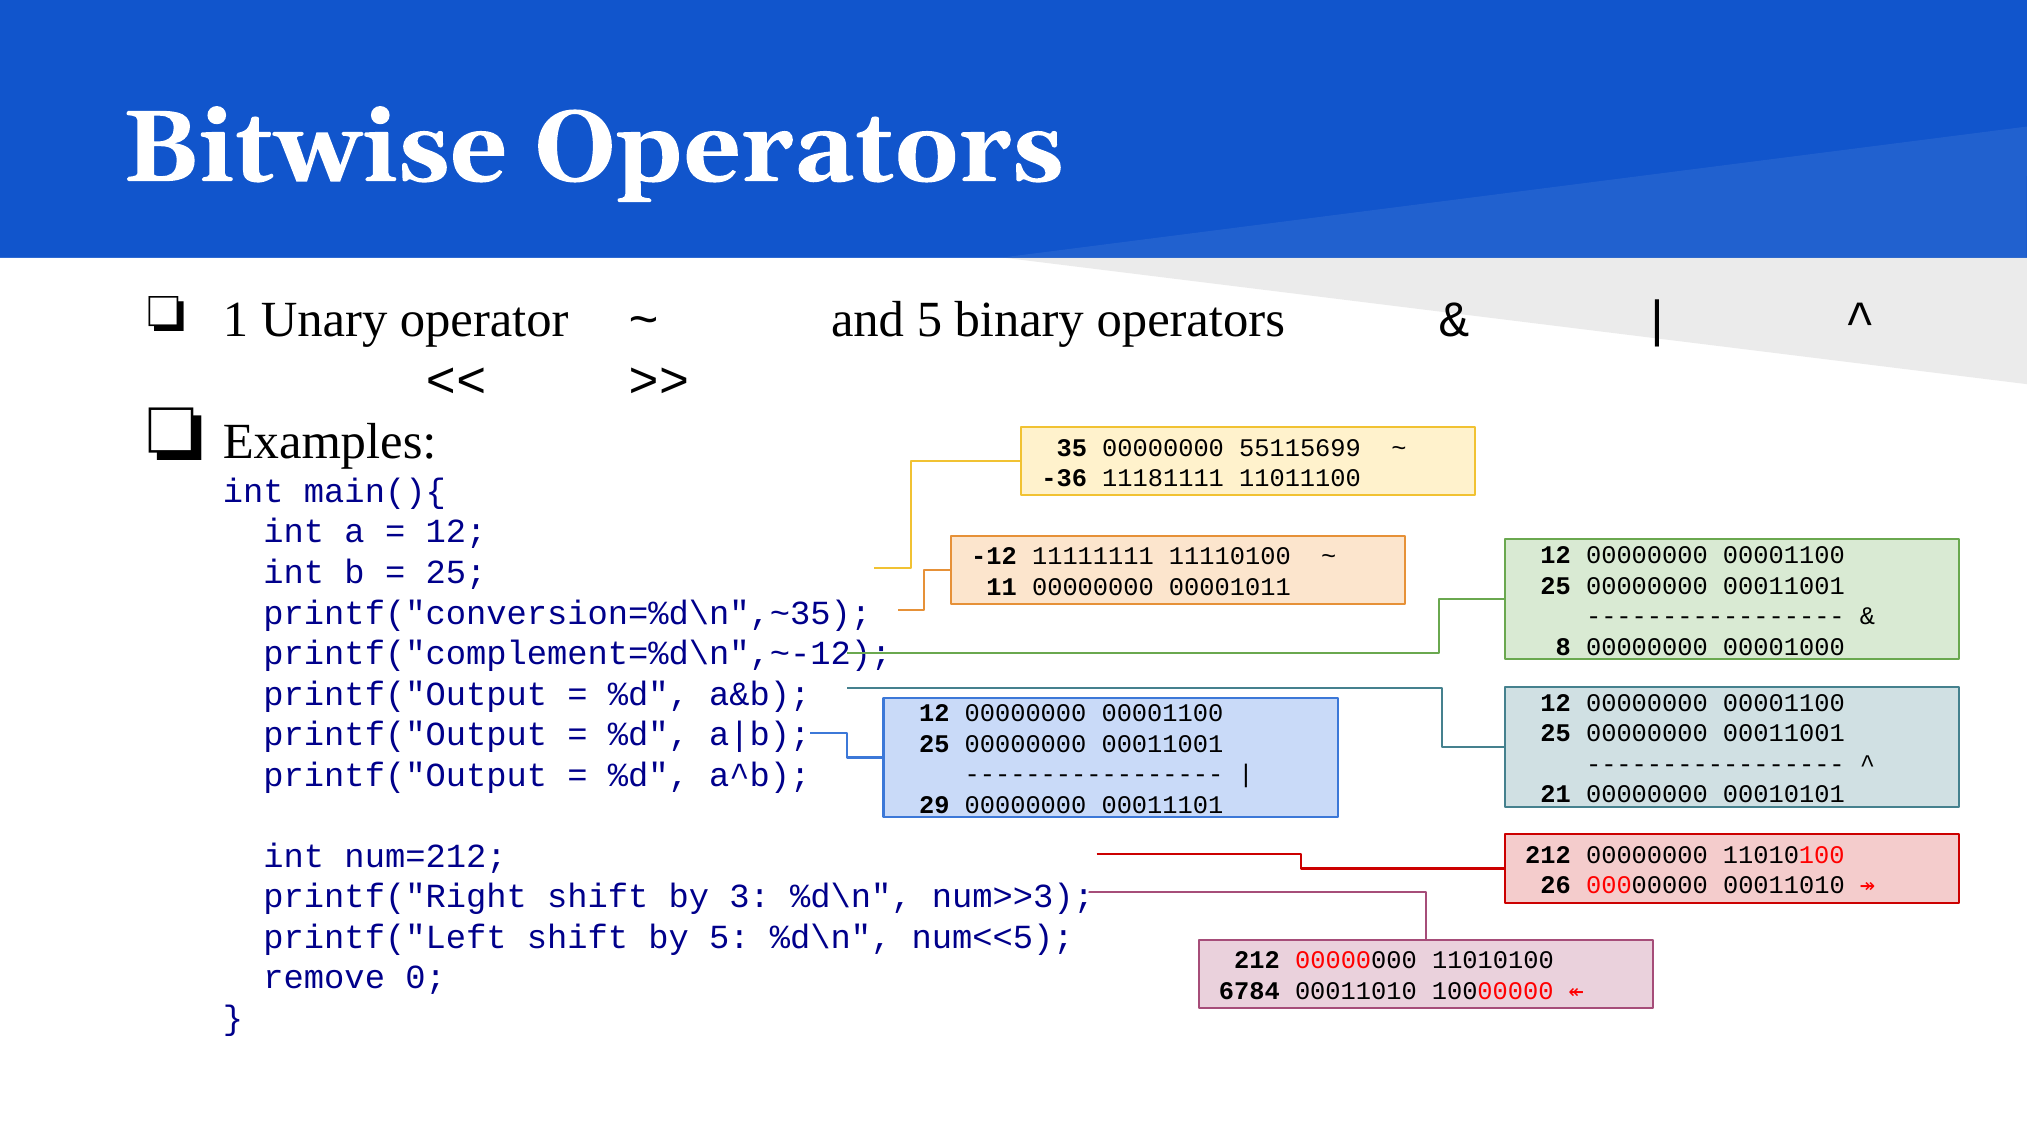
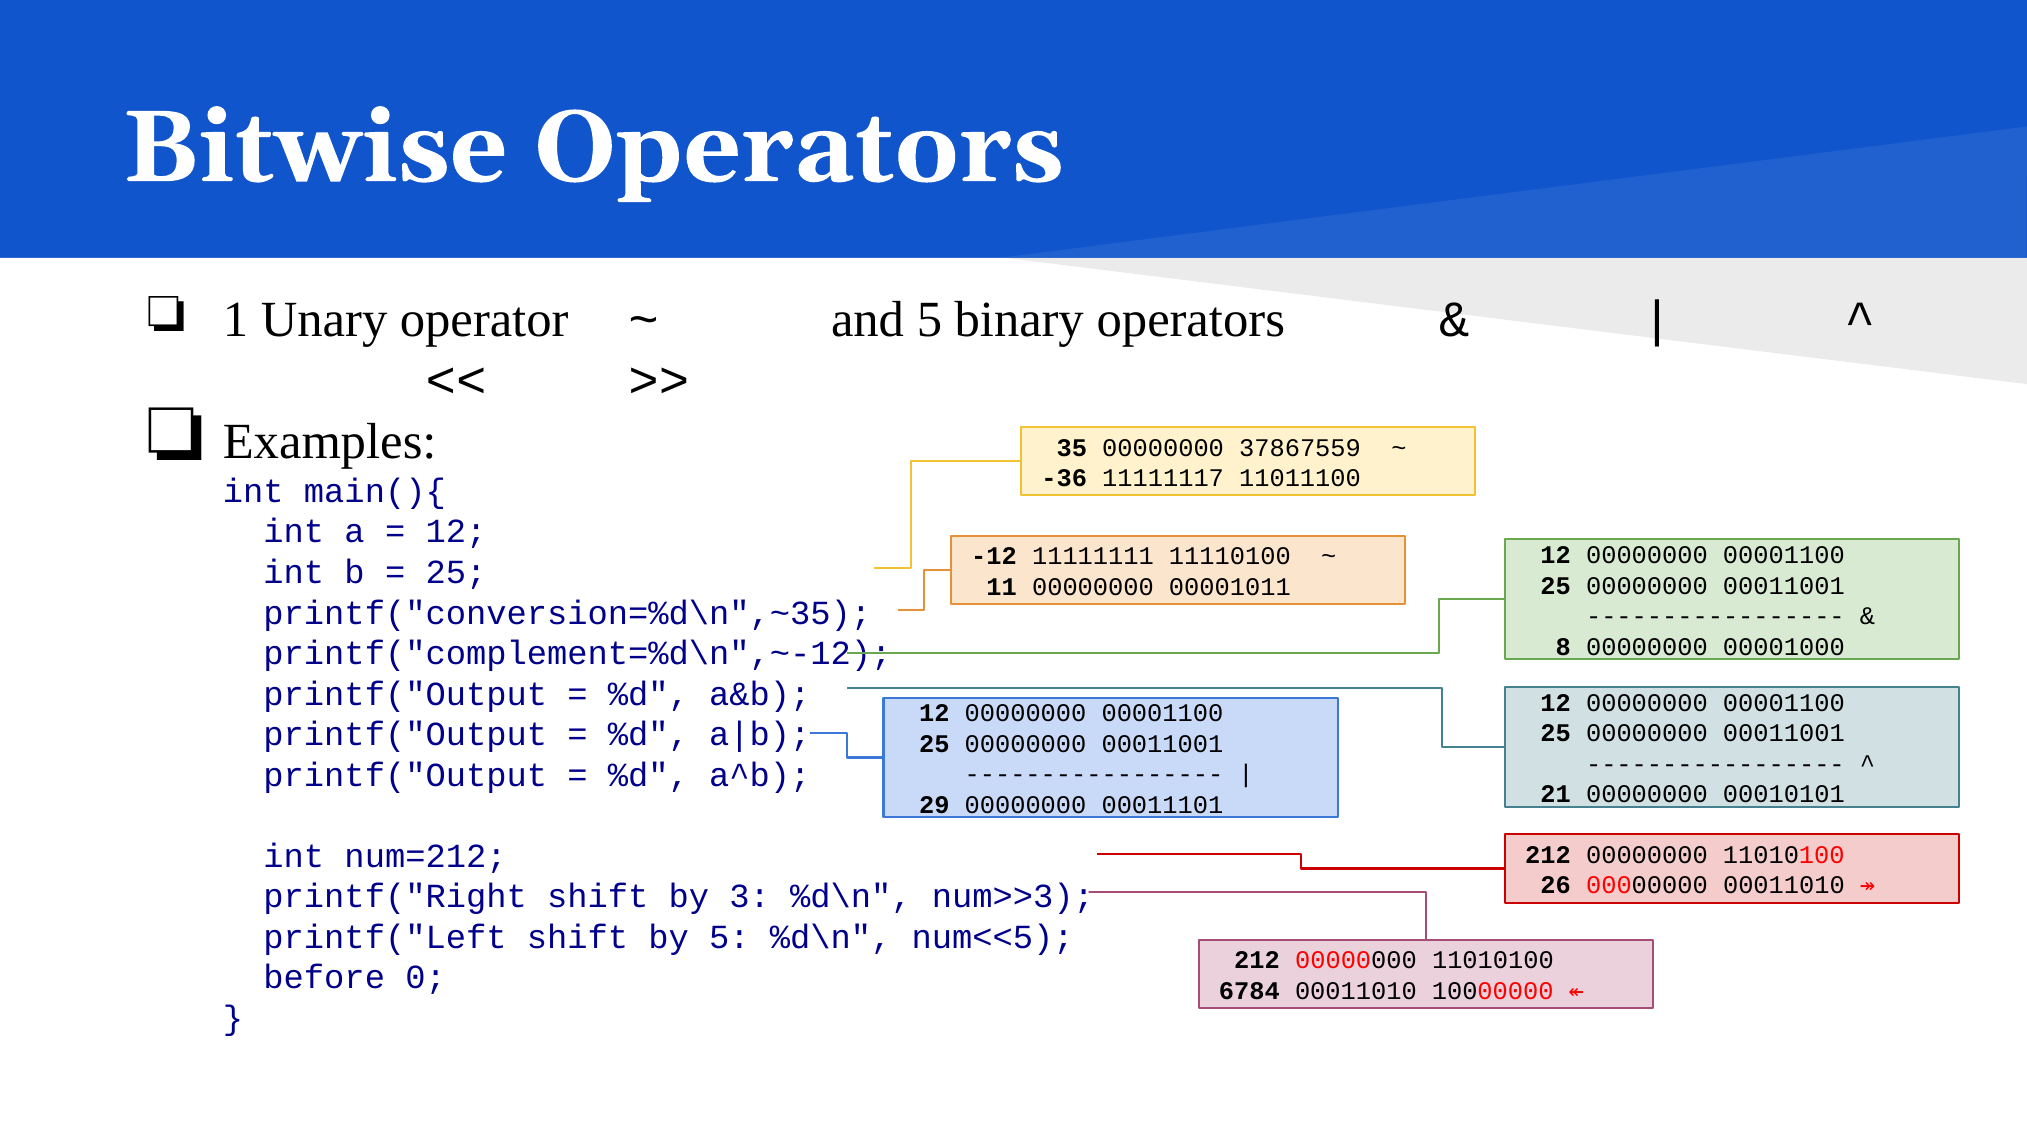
55115699: 55115699 -> 37867559 (1300, 448)
11181111: 11181111 -> 11111117 (1163, 478)
remove: remove -> before (324, 978)
